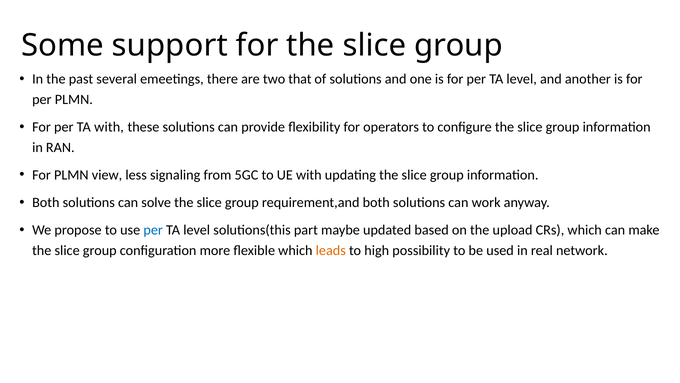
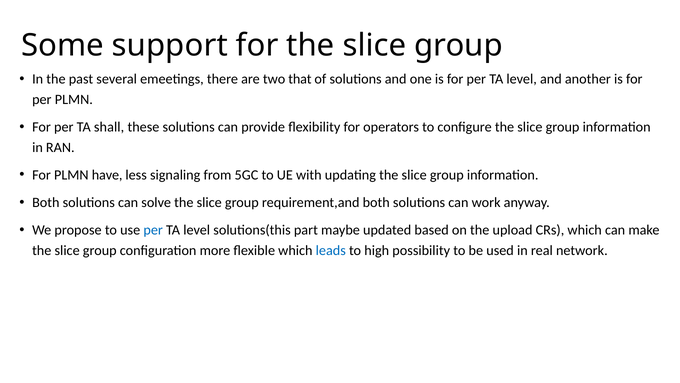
TA with: with -> shall (109, 127)
view: view -> have (107, 175)
leads colour: orange -> blue (331, 250)
